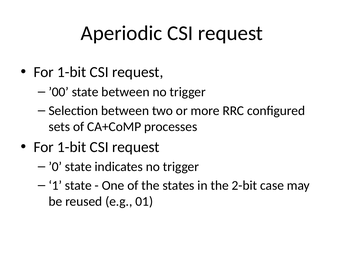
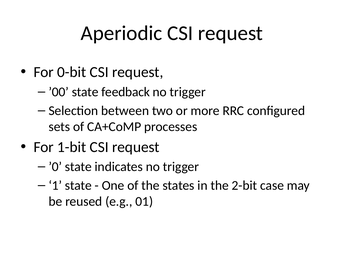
1-bit: 1-bit -> 0-bit (72, 72)
state between: between -> feedback (126, 92)
